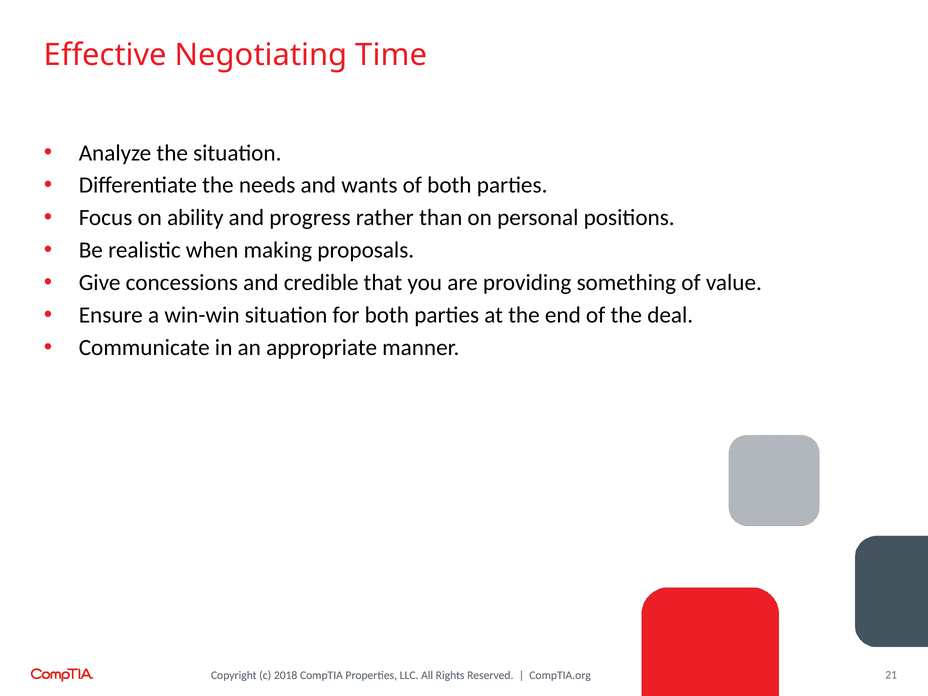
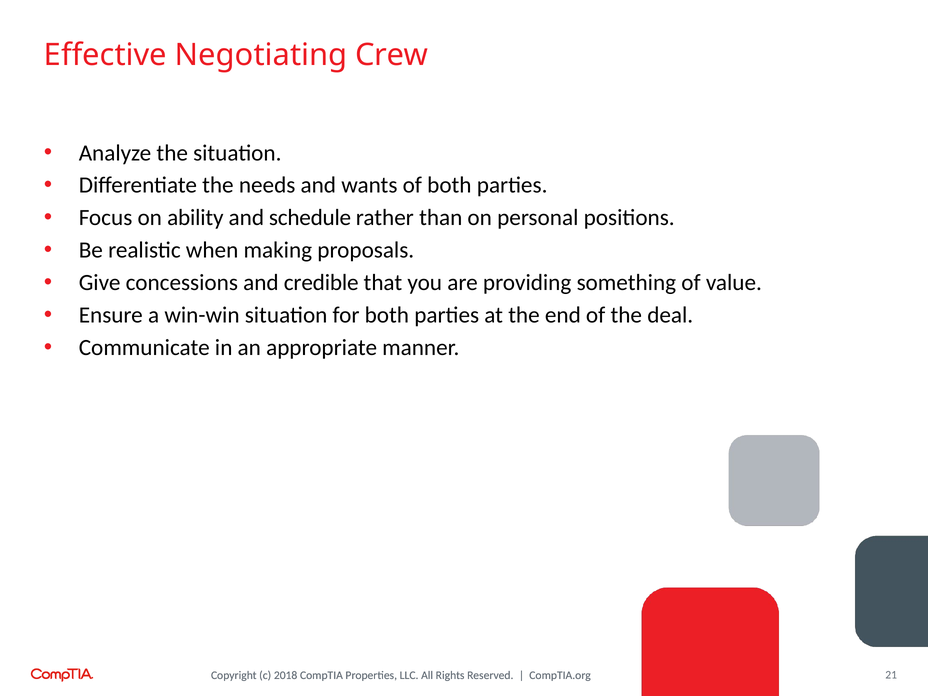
Time: Time -> Crew (392, 55)
progress: progress -> schedule (310, 218)
